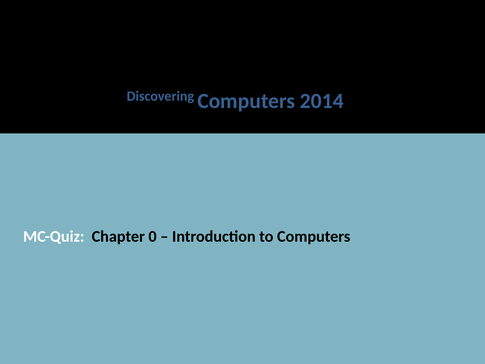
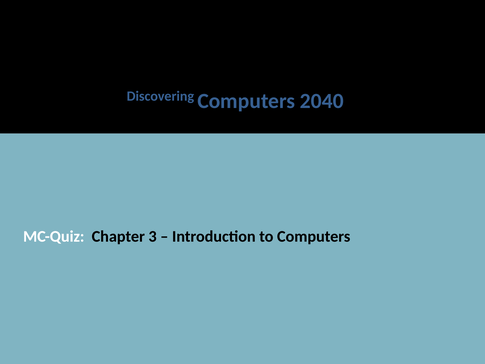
2014: 2014 -> 2040 (322, 101)
0: 0 -> 3 (153, 236)
